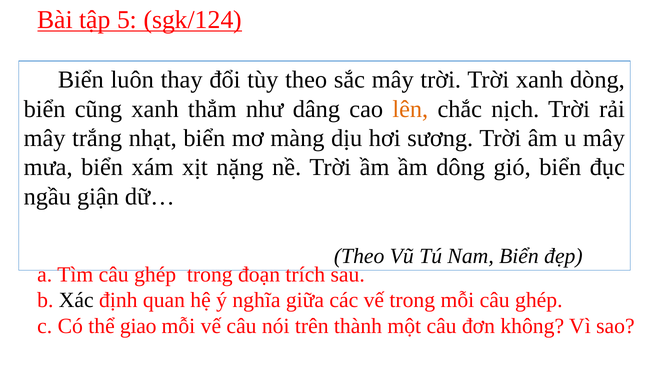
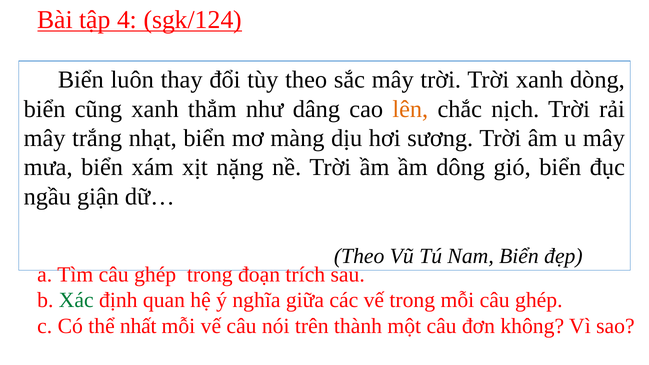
5: 5 -> 4 (127, 20)
Xác colour: black -> green (76, 300)
giao: giao -> nhất (138, 326)
